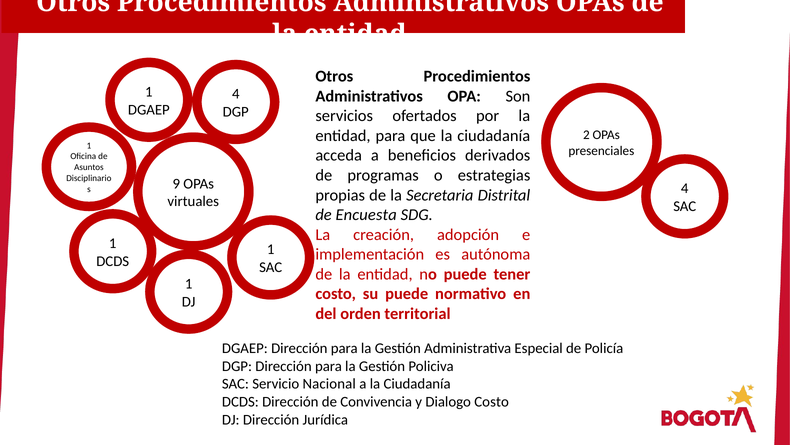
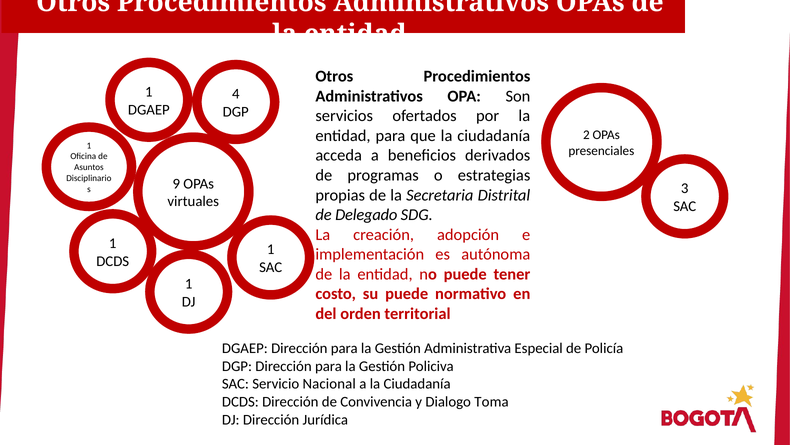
4: 4 -> 3 (685, 188)
Encuesta: Encuesta -> Delegado (366, 215)
Dialogo Costo: Costo -> Toma (492, 401)
